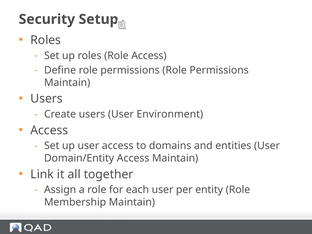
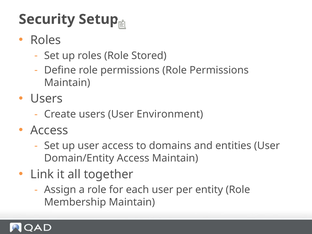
Role Access: Access -> Stored (149, 56)
